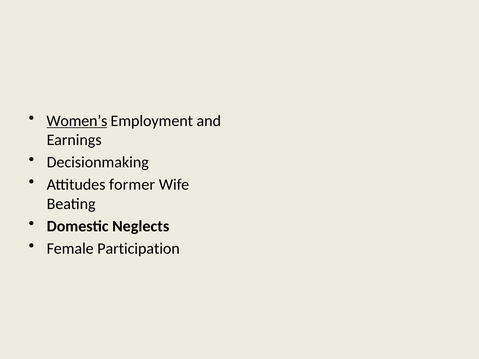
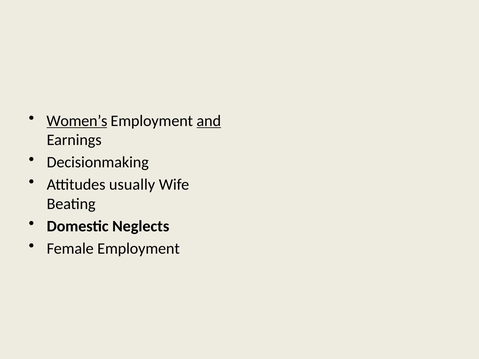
and underline: none -> present (209, 121)
former: former -> usually (132, 185)
Female Participation: Participation -> Employment (139, 249)
